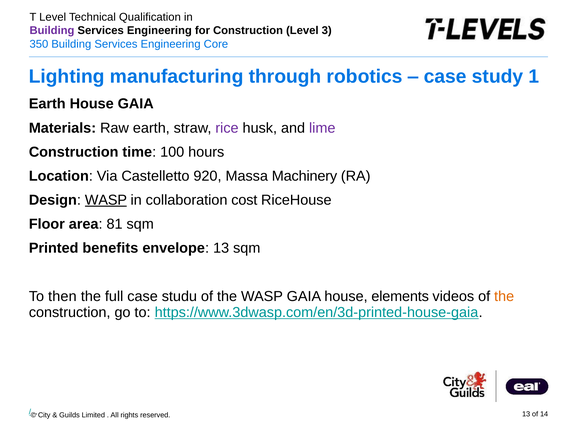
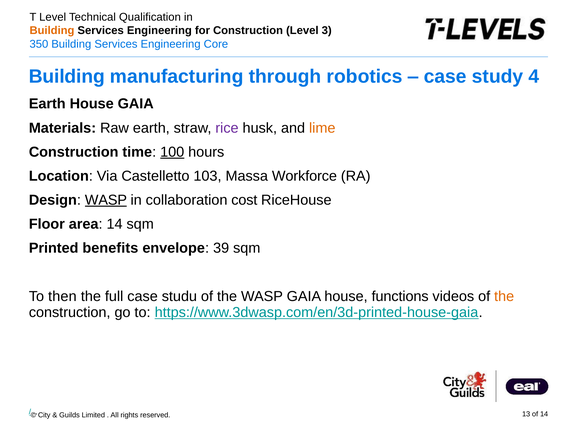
Building colour: purple -> orange (52, 31)
Lighting: Lighting -> Building (67, 76)
1: 1 -> 4 (534, 76)
lime colour: purple -> orange (322, 128)
100 underline: none -> present (172, 152)
920: 920 -> 103 (207, 176)
Machinery: Machinery -> Workforce (304, 176)
area 81: 81 -> 14 (115, 224)
envelope 13: 13 -> 39 (221, 248)
elements: elements -> functions (400, 296)
